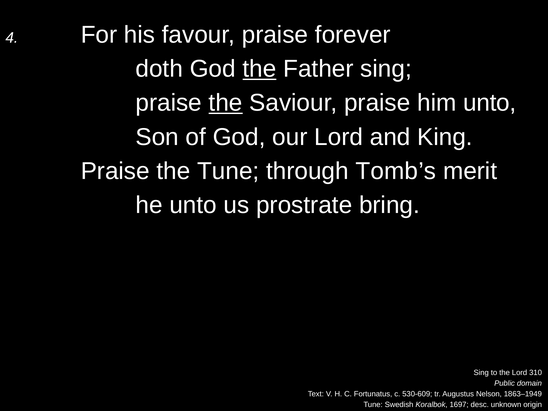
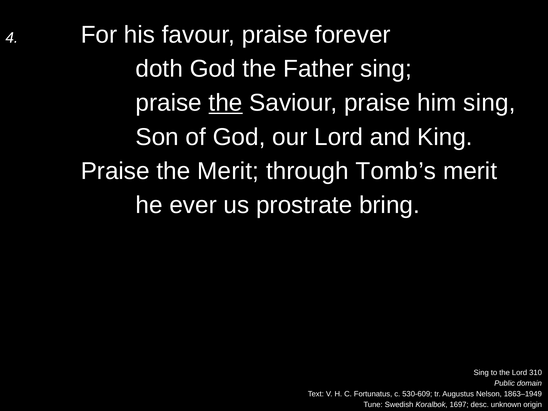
the underline: present -> none (259, 69)
him unto: unto -> sing (489, 103)
the Tune: Tune -> Merit (228, 171)
he unto: unto -> ever (193, 205)
